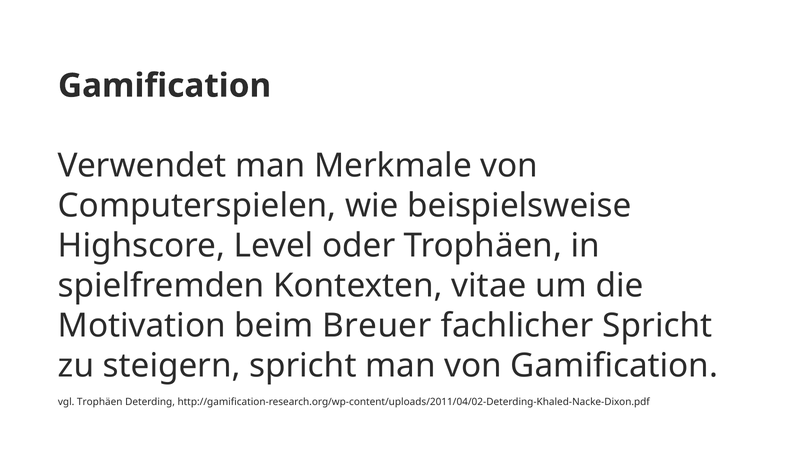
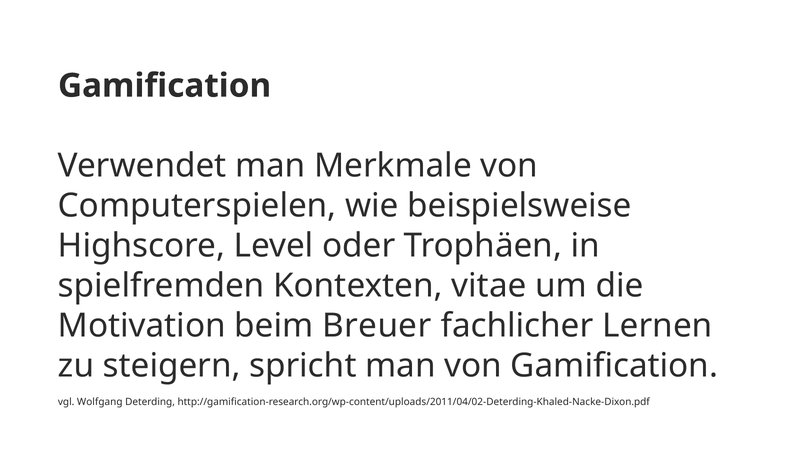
fachlicher Spricht: Spricht -> Lernen (657, 326)
vgl Trophäen: Trophäen -> Wolfgang (100, 402)
